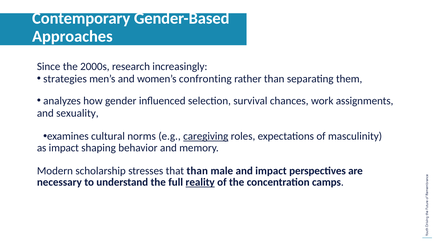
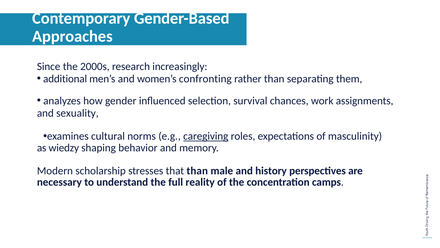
strategies: strategies -> additional (65, 79)
as impact: impact -> wiedzy (64, 148)
and impact: impact -> history (271, 170)
reality underline: present -> none (200, 182)
